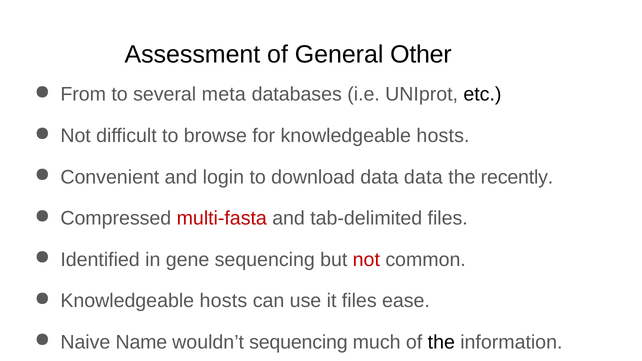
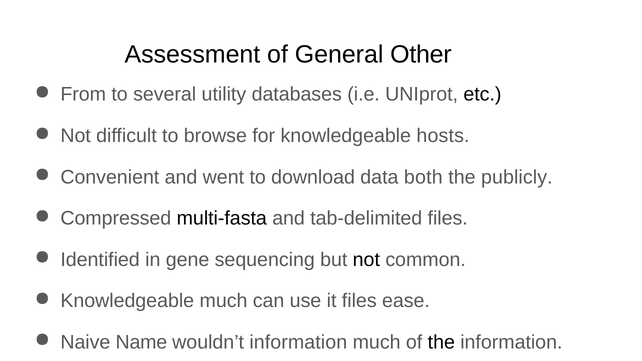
meta: meta -> utility (224, 95)
and login: login -> went (223, 177)
data data: data -> both (423, 177)
recently: recently -> publicly (517, 177)
multi-fasta colour: red -> black (222, 218)
not colour: red -> black (366, 260)
hosts: hosts -> much (224, 301)
wouldn’t sequencing: sequencing -> information (298, 342)
